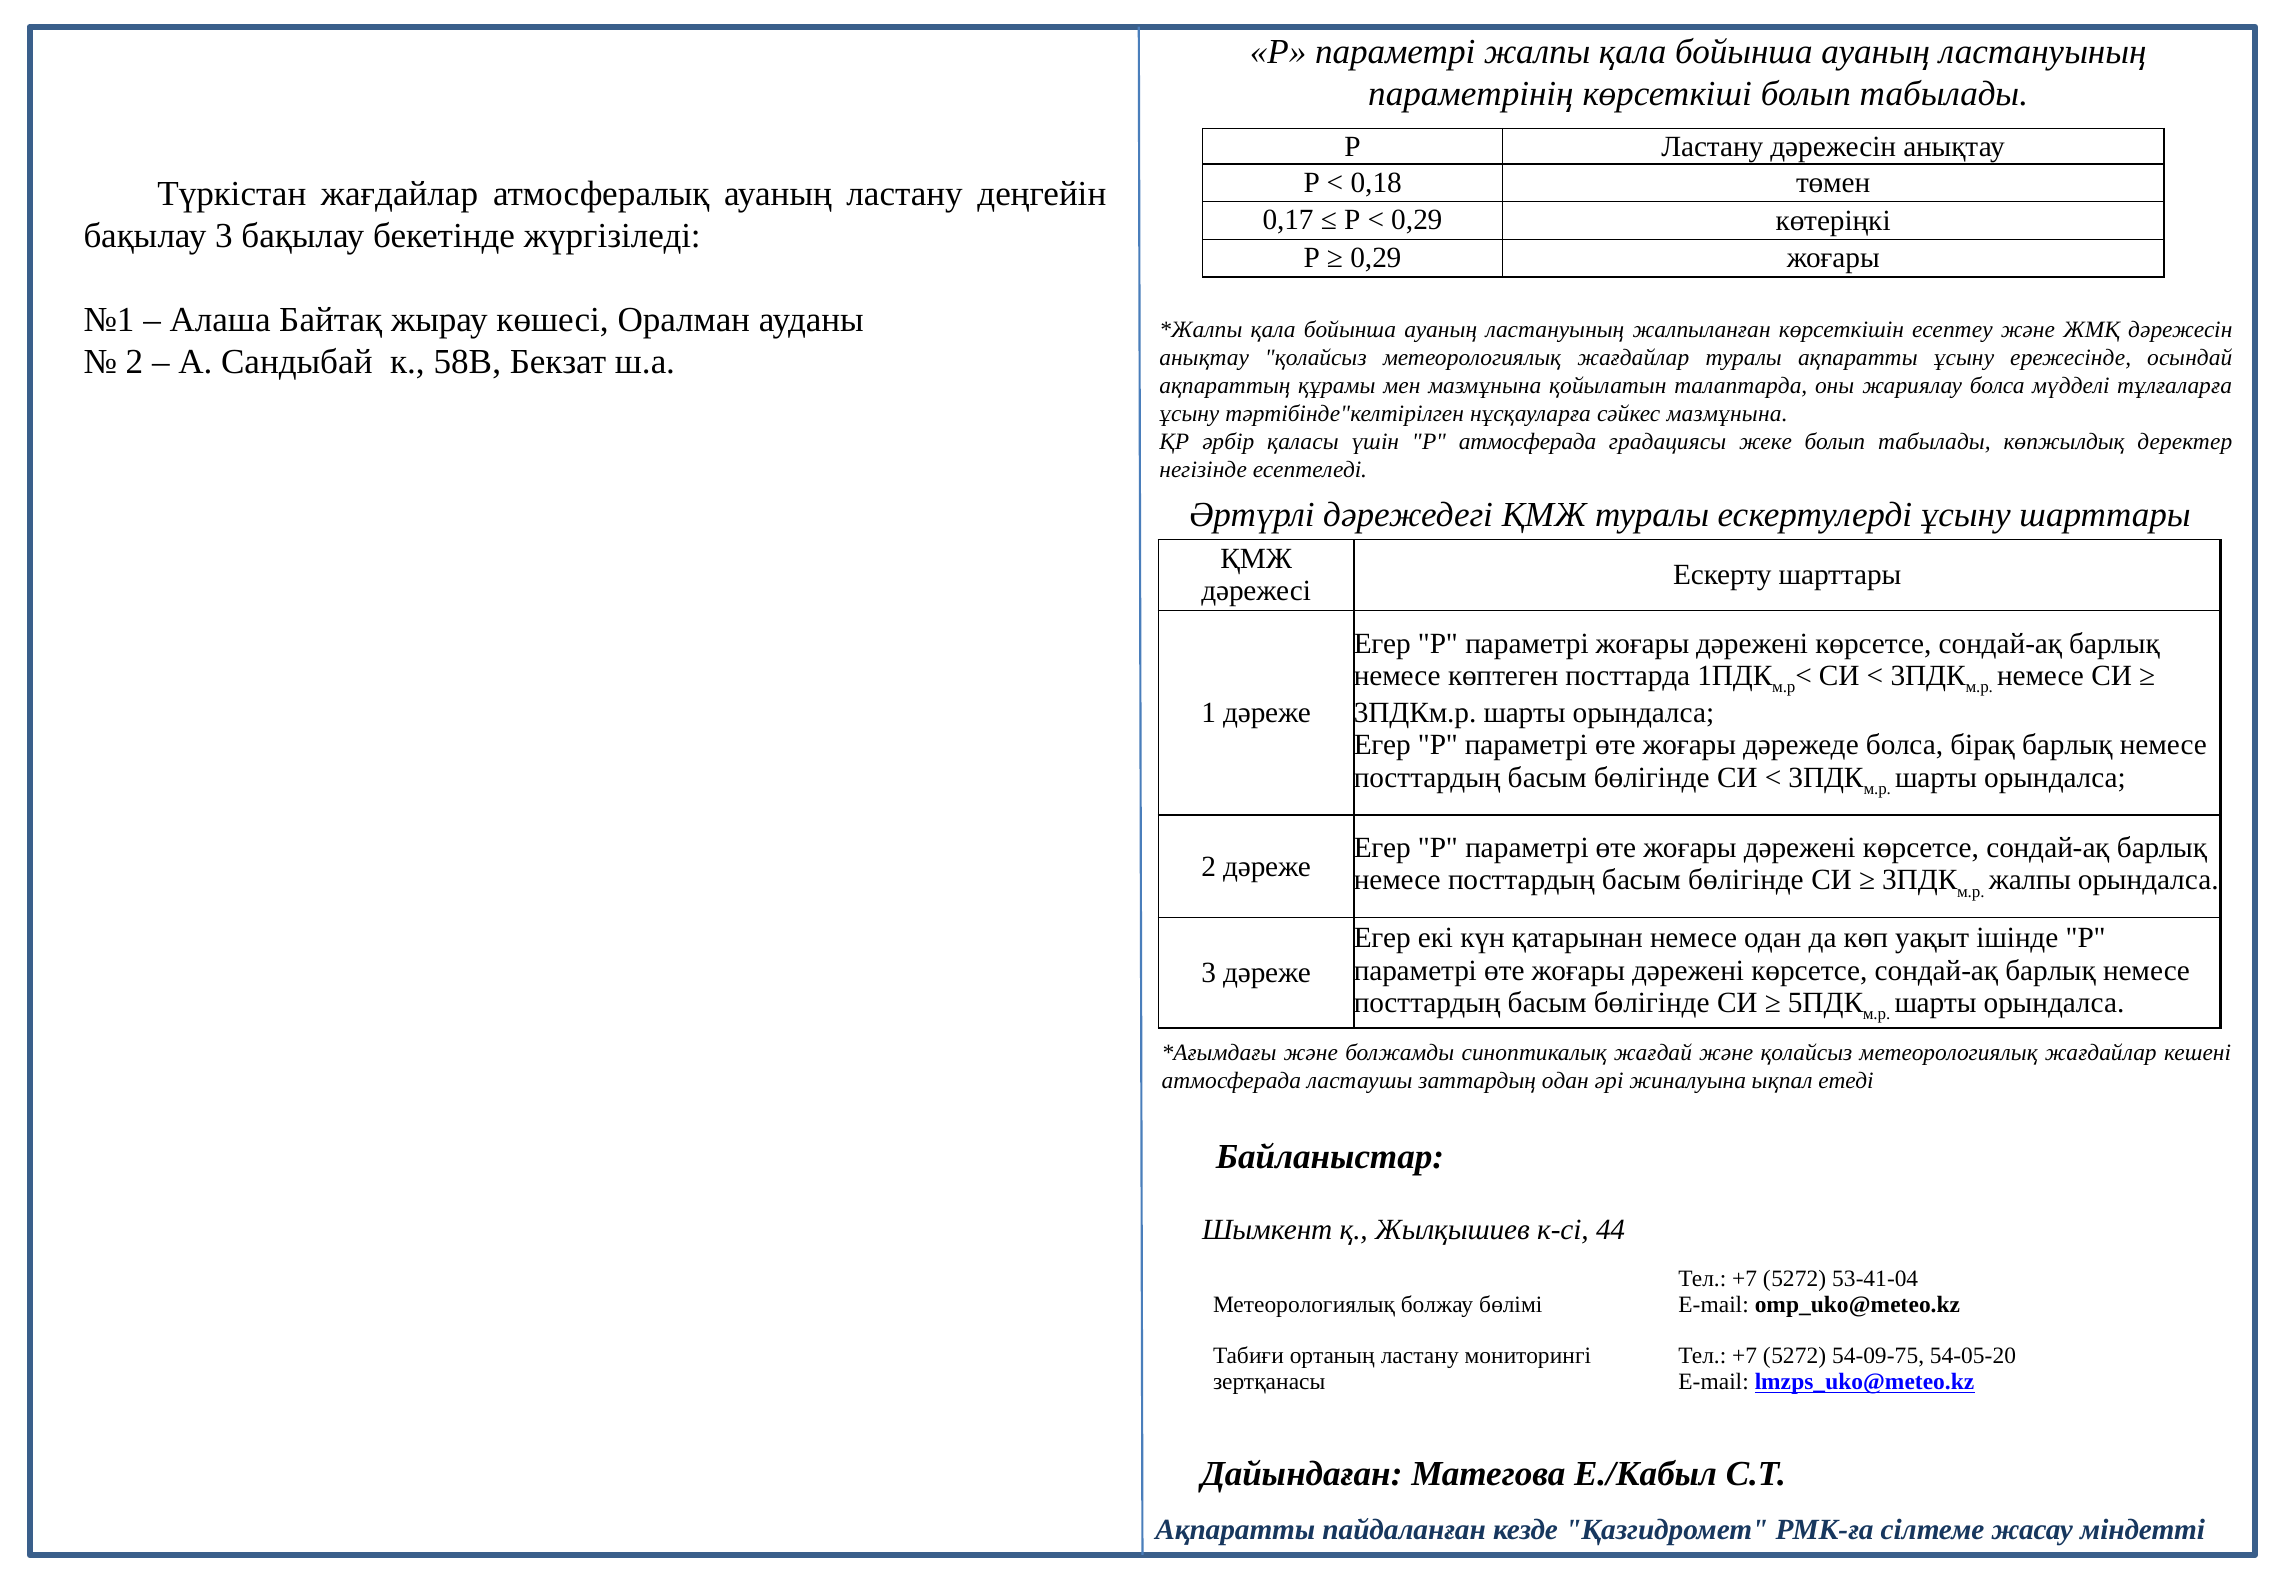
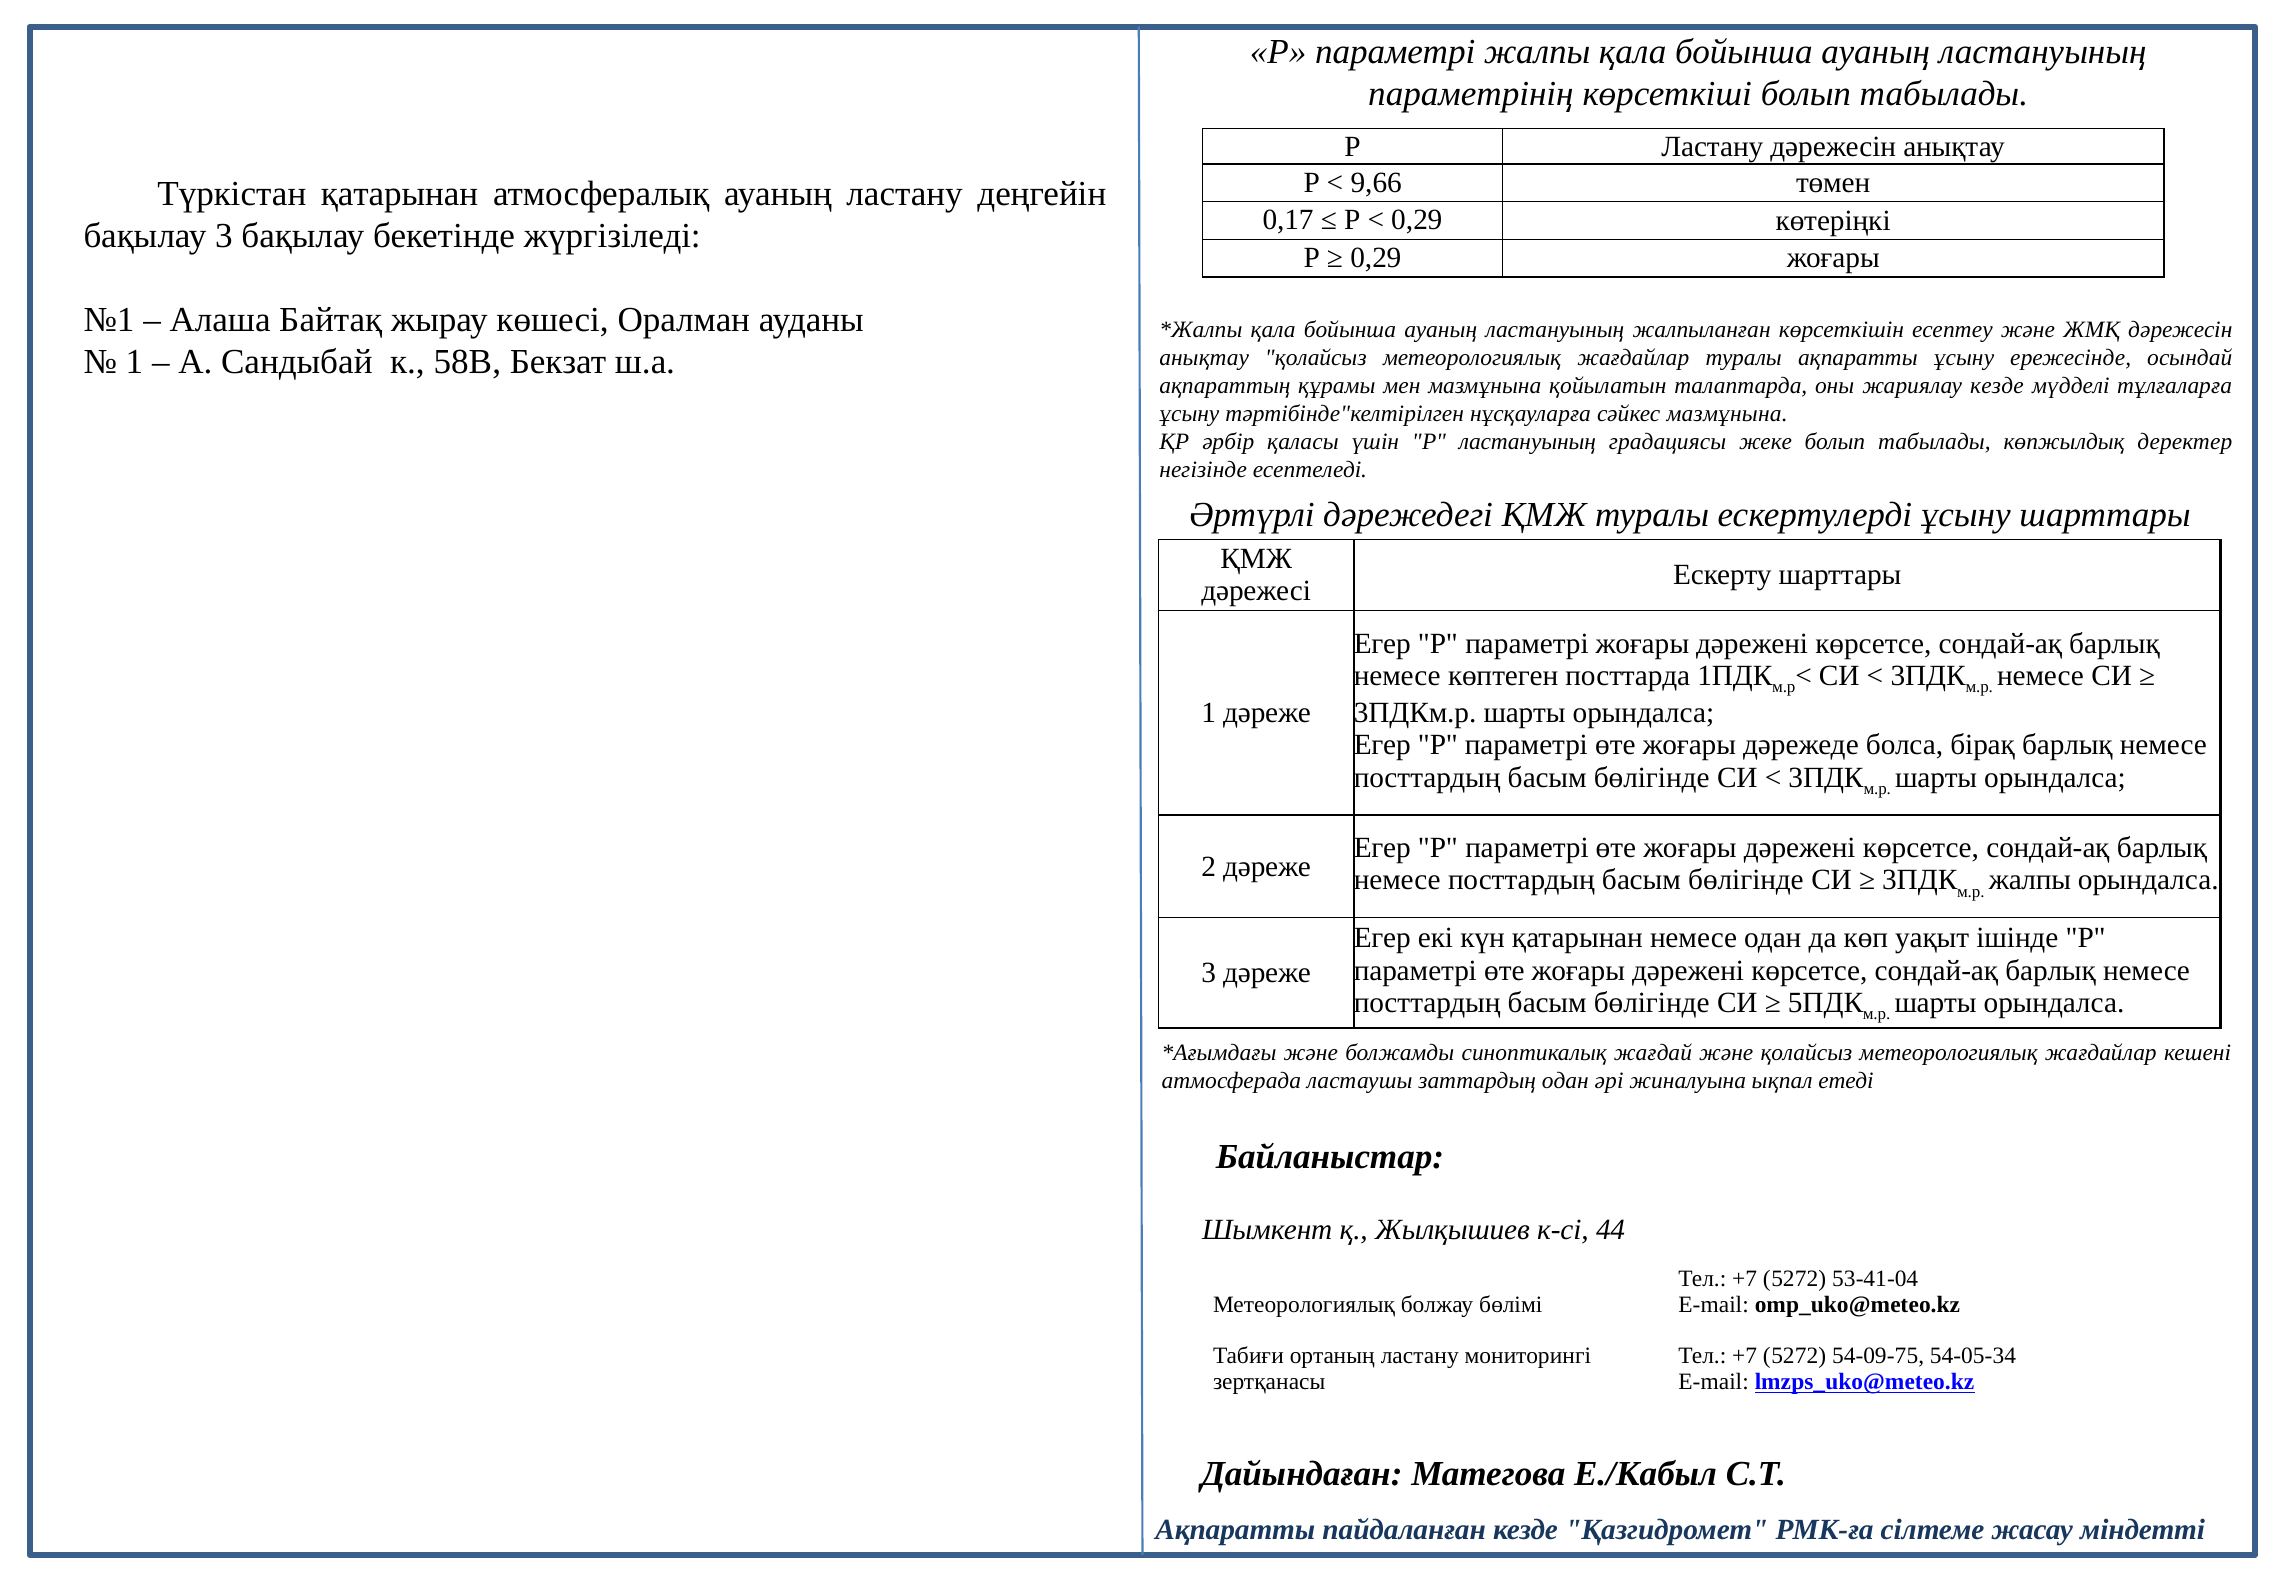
0,18: 0,18 -> 9,66 (1376, 182)
Түркістан жағдайлар: жағдайлар -> қатарынан (400, 194)
2: 2 -> 1 (135, 362)
жариялау болса: болса -> кезде (1997, 386)
Р атмосферада: атмосферада -> ластануының (1527, 442)
54-05-20: 54-05-20 -> 54-05-34 (1973, 1356)
